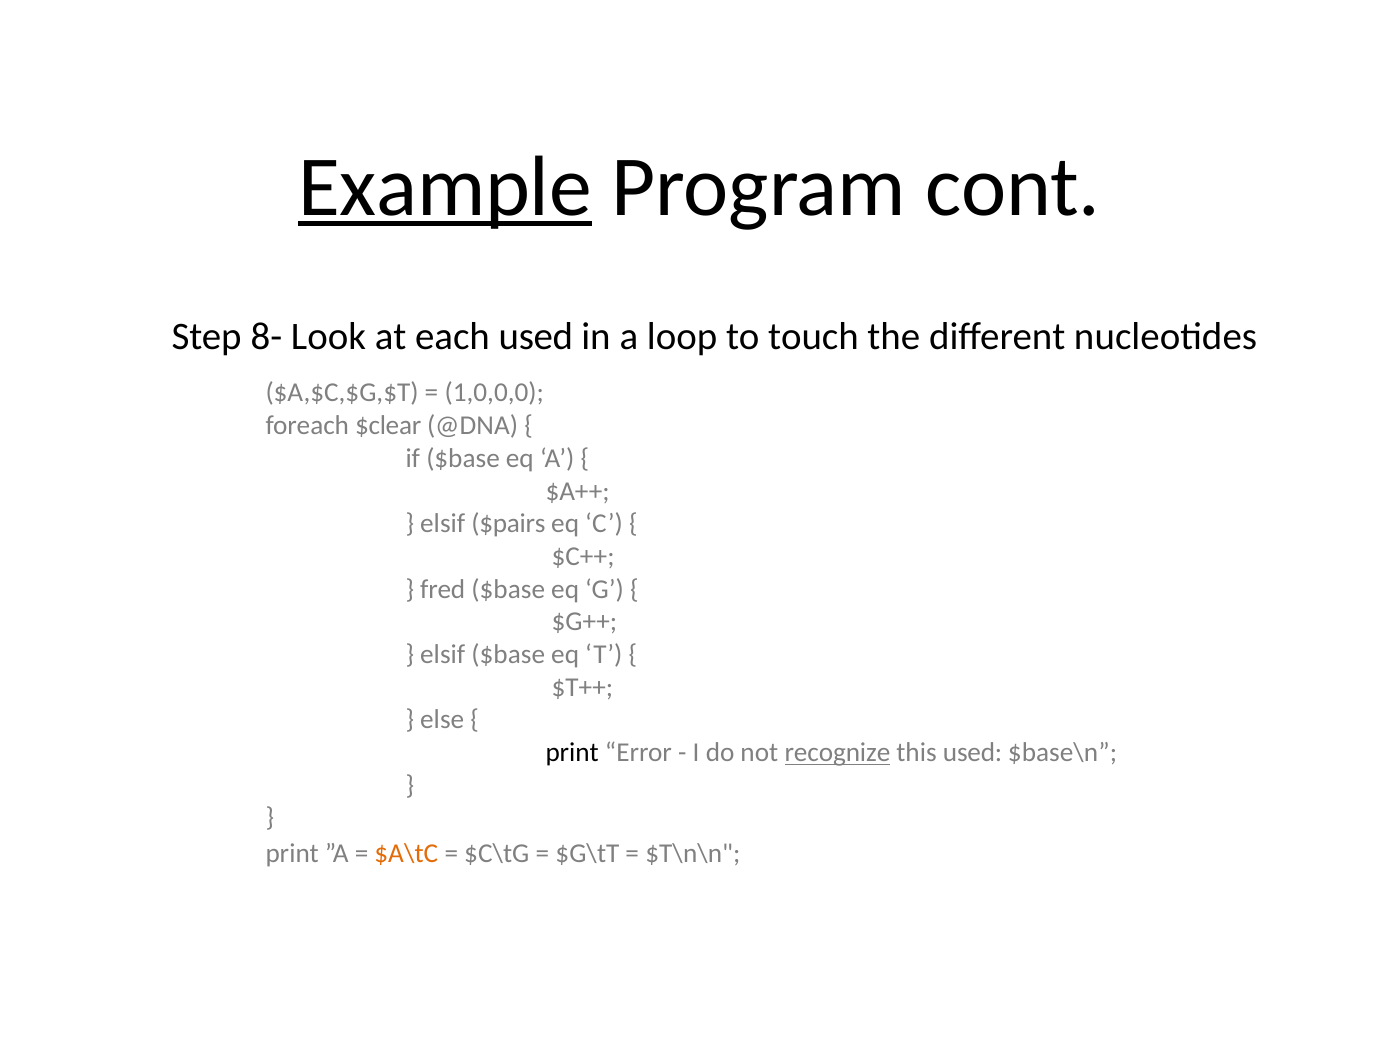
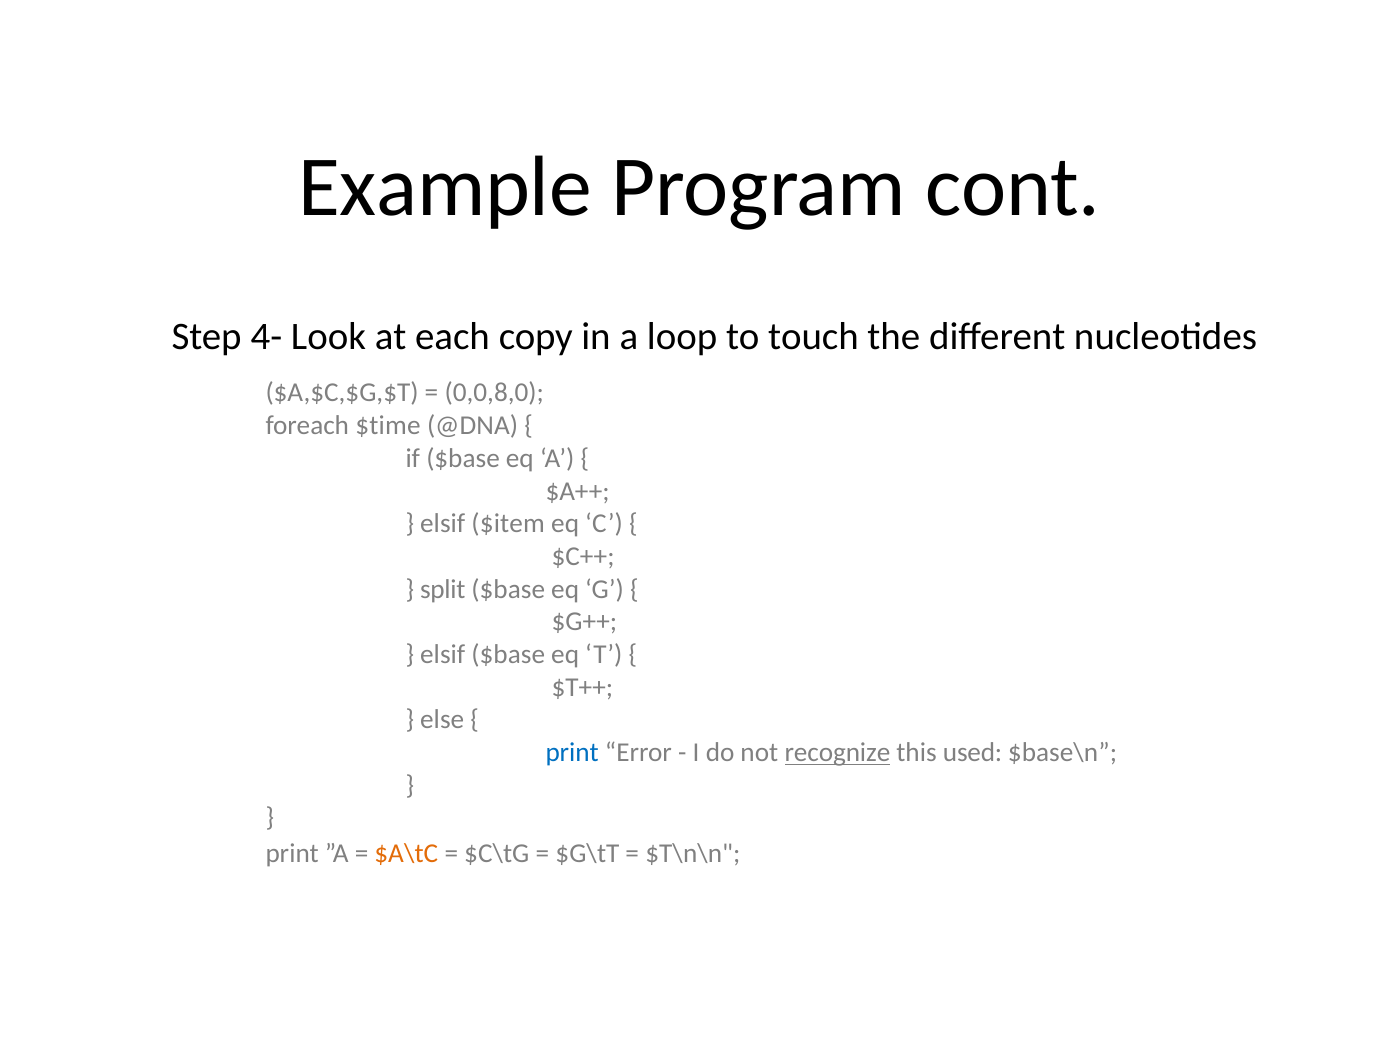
Example underline: present -> none (445, 187)
8-: 8- -> 4- (266, 336)
each used: used -> copy (536, 336)
1,0,0,0: 1,0,0,0 -> 0,0,8,0 (494, 393)
$clear: $clear -> $time (388, 426)
$pairs: $pairs -> $item (508, 524)
fred: fred -> split (443, 589)
print colour: black -> blue (572, 753)
